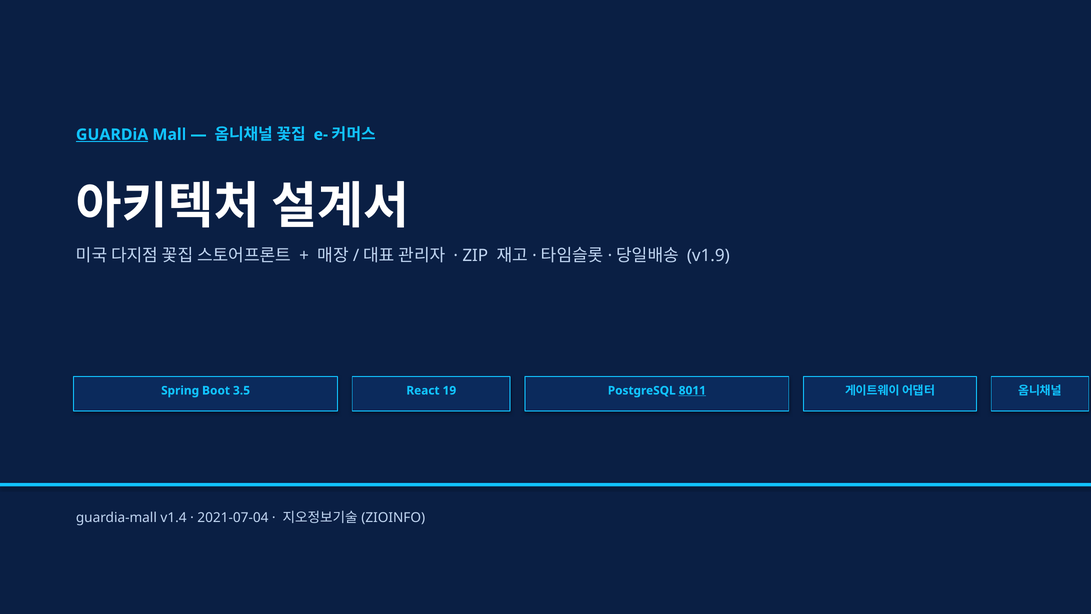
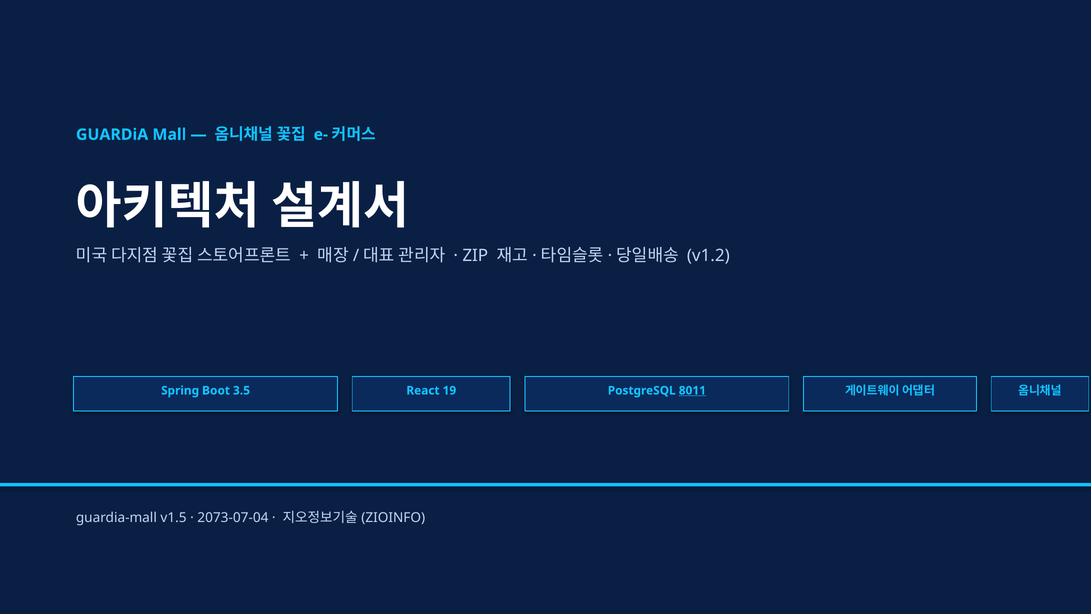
GUARDiA underline: present -> none (112, 135)
v1.9: v1.9 -> v1.2 (708, 256)
v1.4: v1.4 -> v1.5 (174, 518)
2021-07-04: 2021-07-04 -> 2073-07-04 (233, 518)
